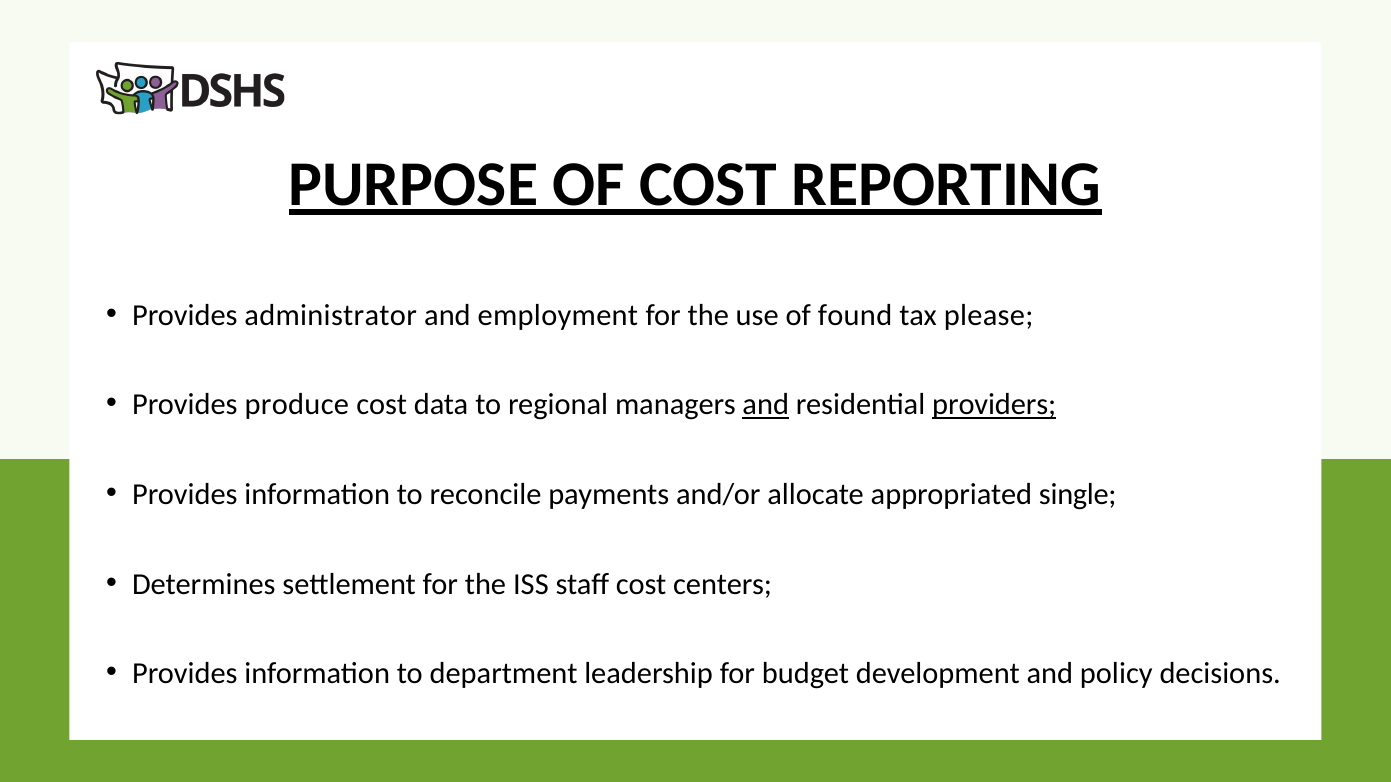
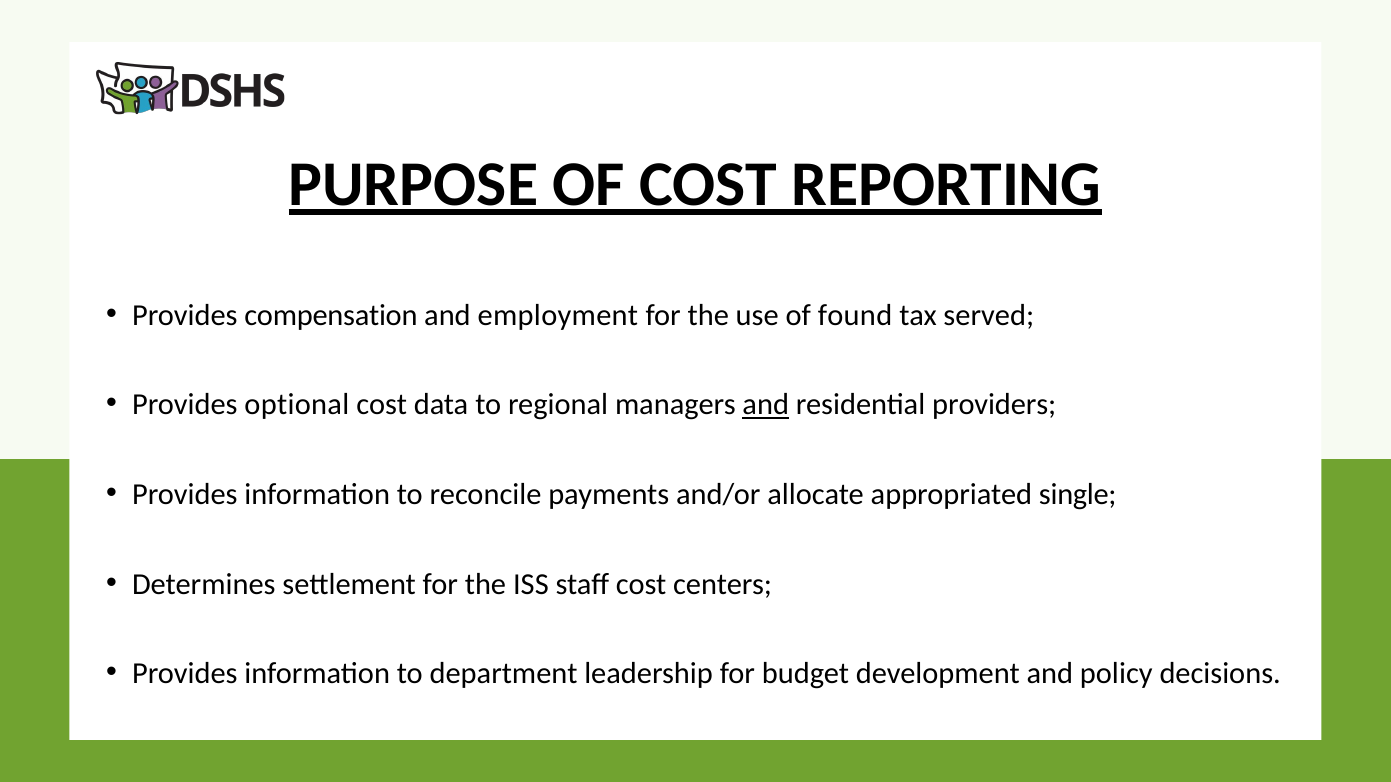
administrator: administrator -> compensation (331, 315)
please: please -> served (989, 315)
produce: produce -> optional (297, 405)
providers underline: present -> none (994, 405)
